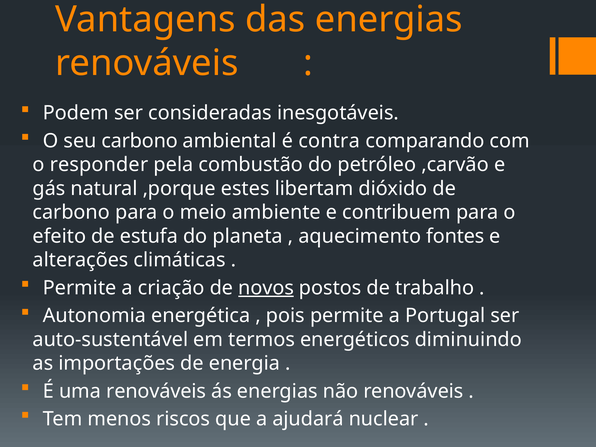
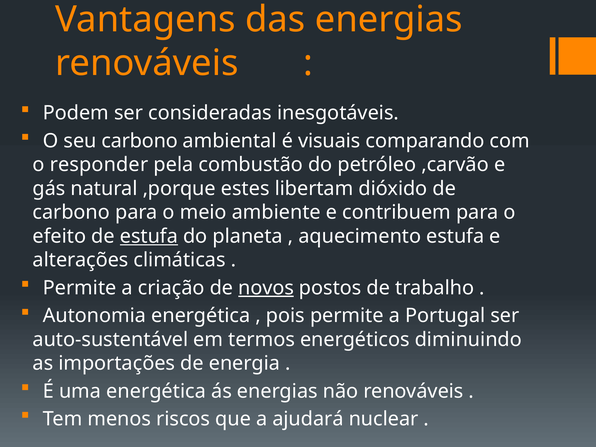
contra: contra -> visuais (329, 141)
estufa underline: none -> present (149, 236)
aquecimento fontes: fontes -> estufa (455, 236)
uma renováveis: renováveis -> energética (156, 391)
